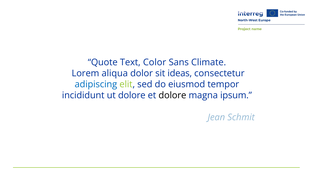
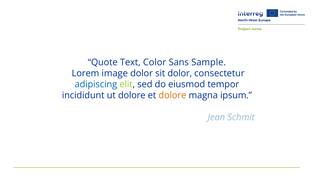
Climate: Climate -> Sample (209, 62)
aliqua: aliqua -> image (115, 73)
sit ideas: ideas -> dolor (180, 73)
dolore colour: black -> orange (172, 95)
